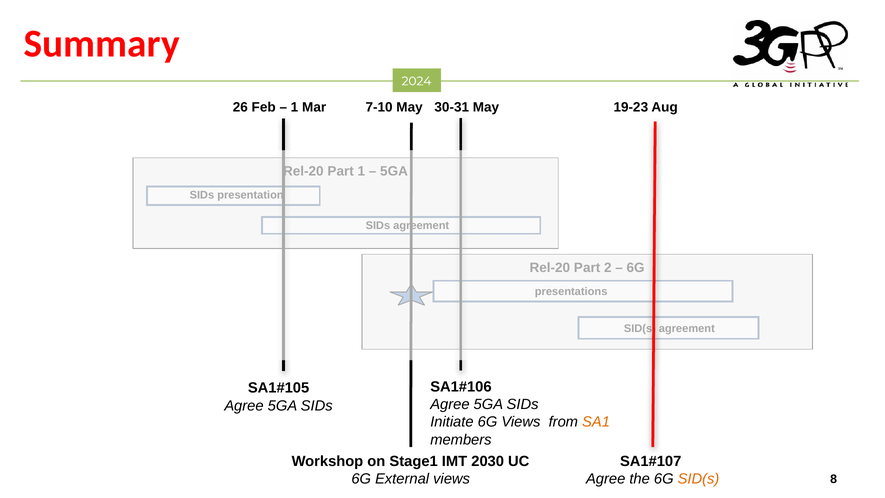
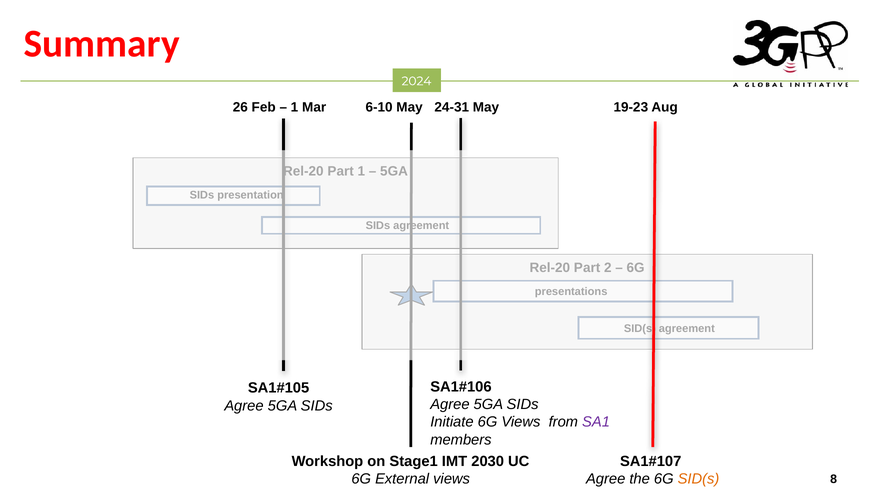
7-10: 7-10 -> 6-10 (379, 107)
30-31: 30-31 -> 24-31 (452, 107)
SA1 colour: orange -> purple (596, 422)
